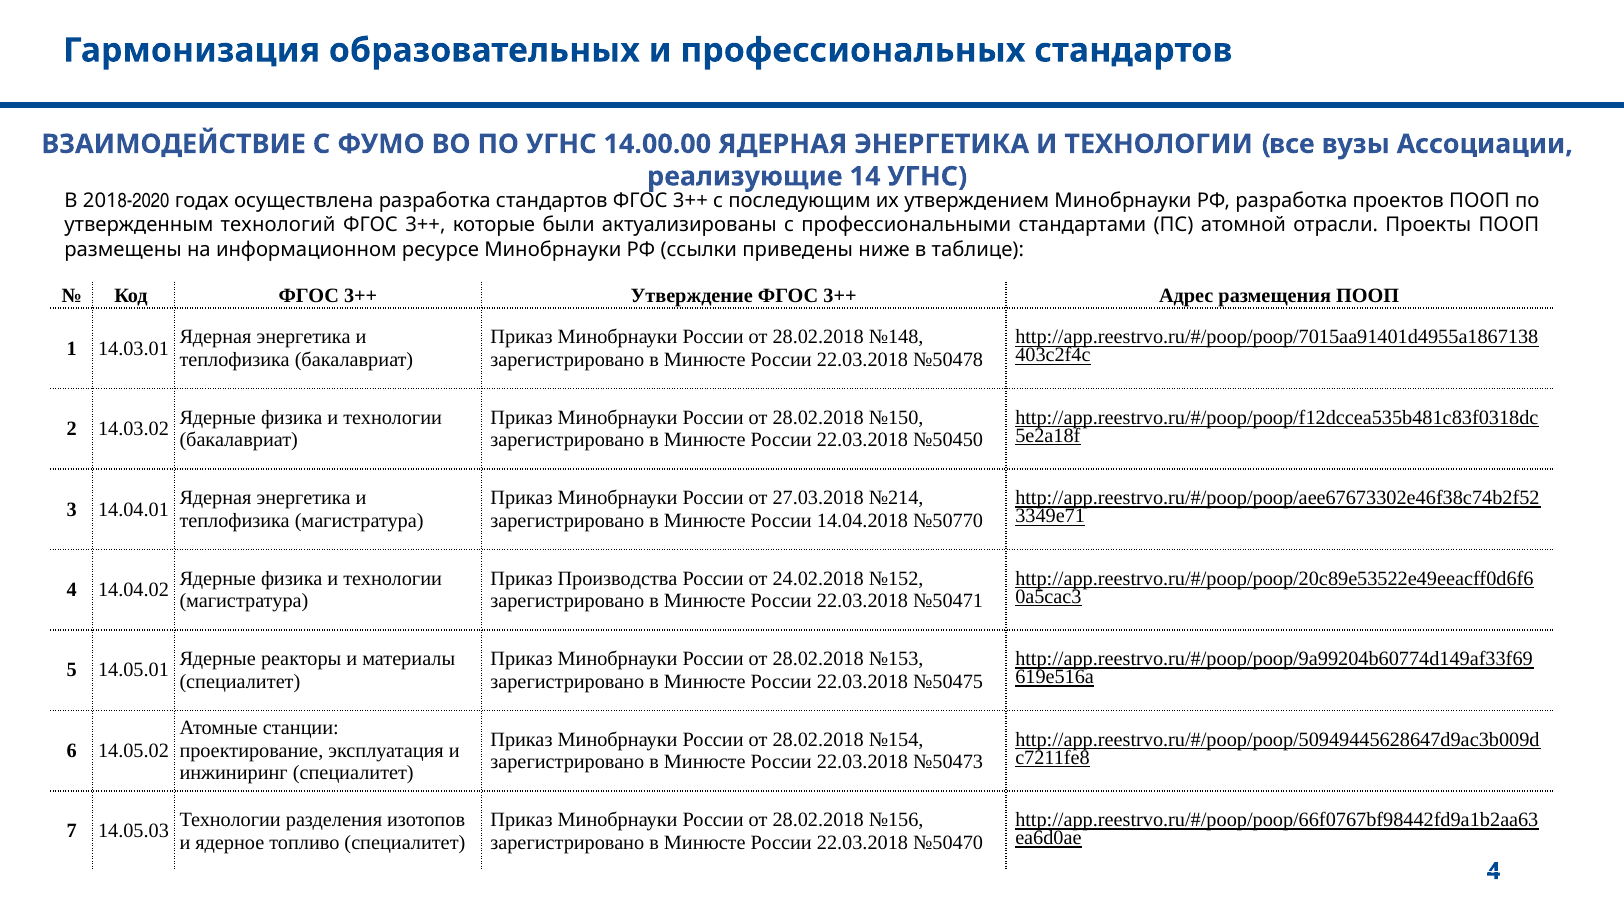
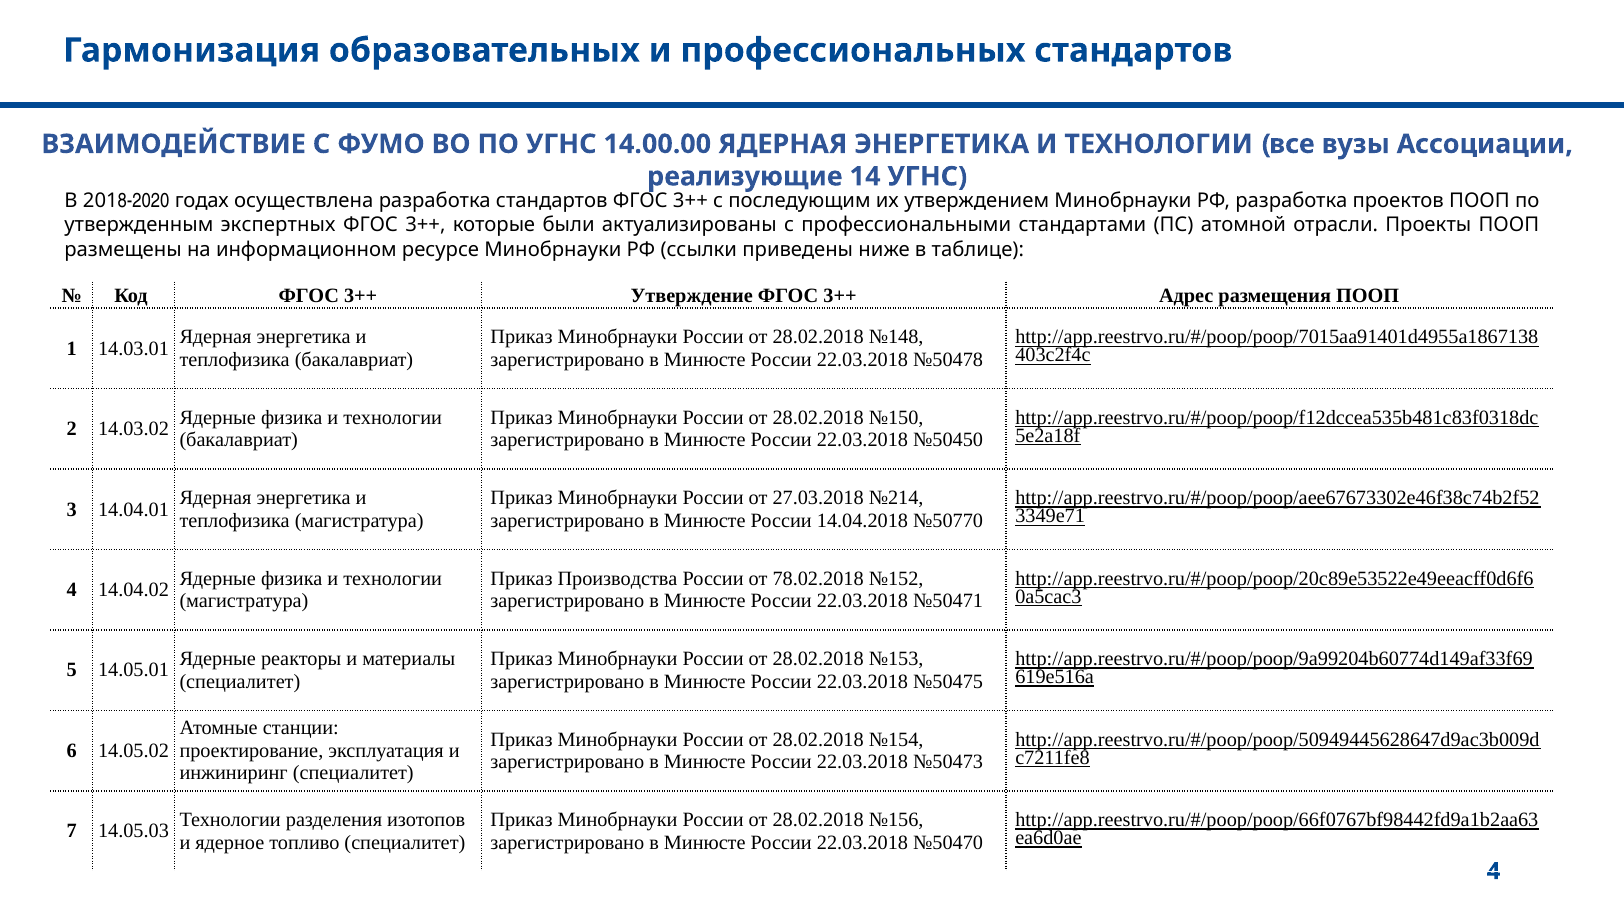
технологий: технологий -> экспертных (278, 225)
24.02.2018: 24.02.2018 -> 78.02.2018 (818, 578)
